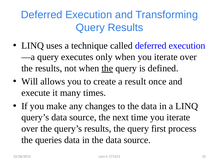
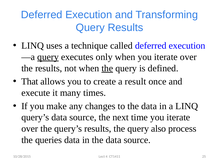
query underline: none -> present (48, 57)
Will: Will -> That (30, 82)
first: first -> also (159, 129)
